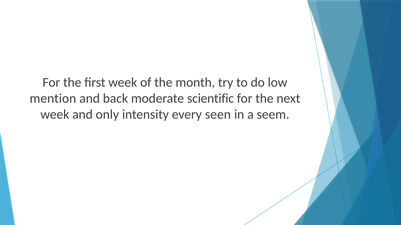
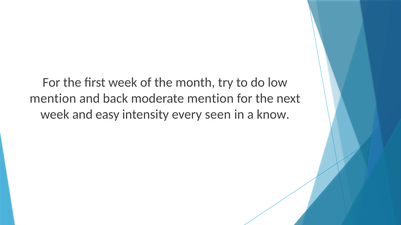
moderate scientific: scientific -> mention (210, 99)
only: only -> easy (107, 115)
seem: seem -> know (273, 115)
